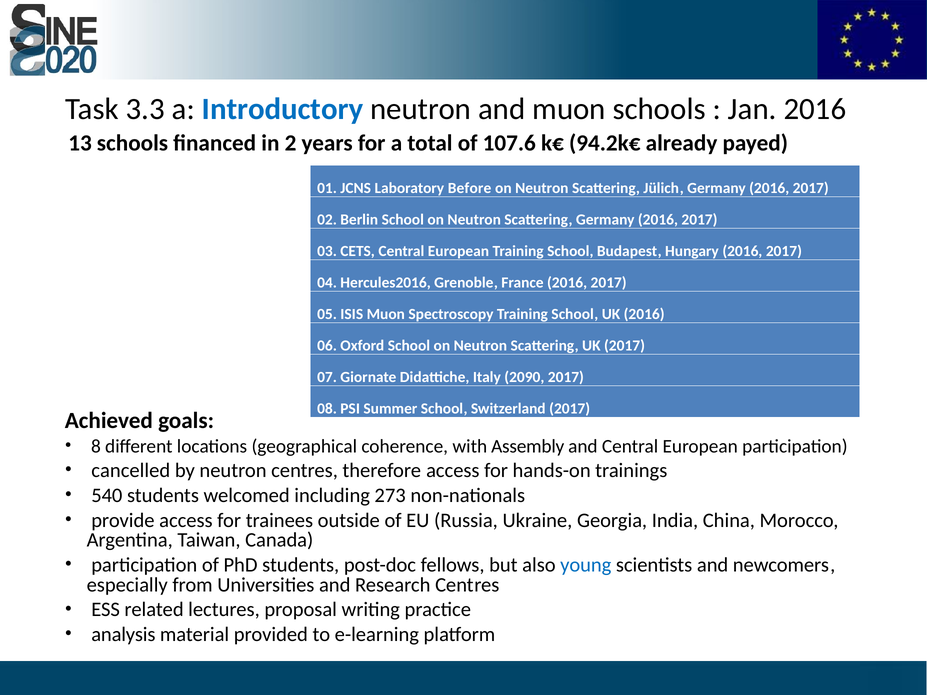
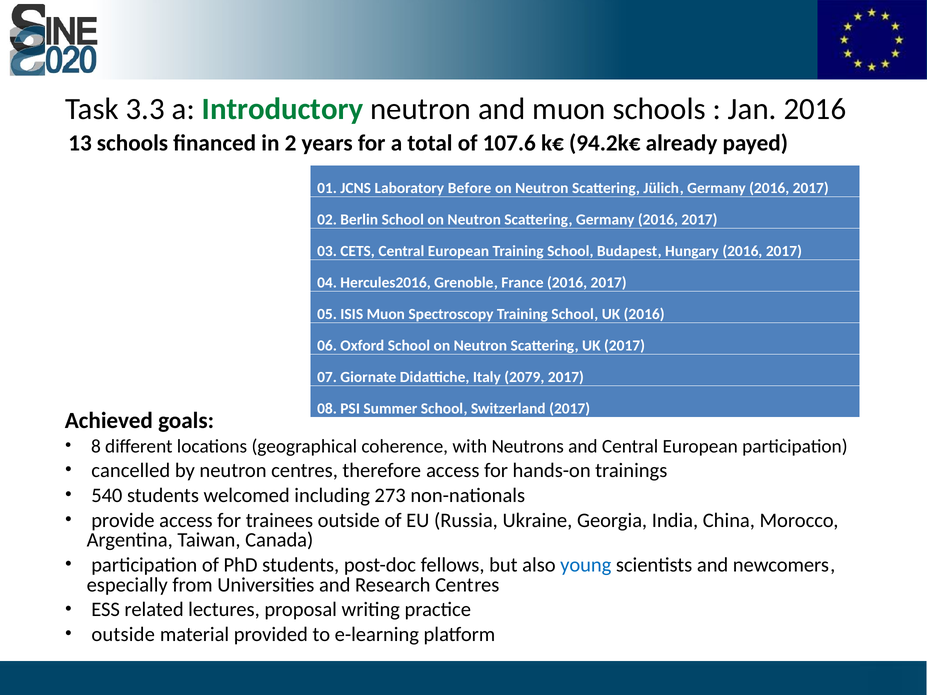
Introductory colour: blue -> green (283, 109)
2090: 2090 -> 2079 (524, 377)
Assembly: Assembly -> Neutrons (528, 446)
analysis: analysis -> outside (123, 635)
